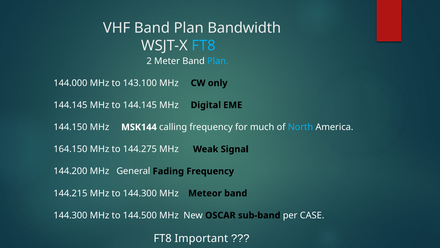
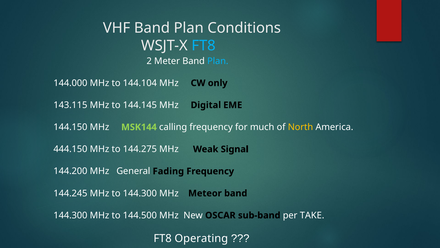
Bandwidth: Bandwidth -> Conditions (244, 28)
143.100: 143.100 -> 144.104 (140, 83)
144.145: 144.145 -> 143.115 (70, 105)
MSK144 colour: white -> light green (139, 127)
North colour: light blue -> yellow (300, 127)
164.150: 164.150 -> 444.150 (70, 149)
144.215: 144.215 -> 144.245 (70, 193)
CASE: CASE -> TAKE (312, 215)
Important: Important -> Operating (201, 238)
